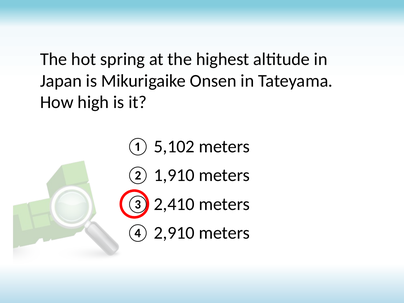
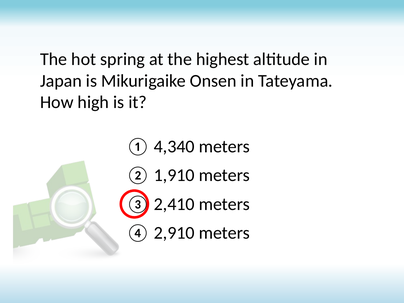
5,102: 5,102 -> 4,340 (174, 146)
